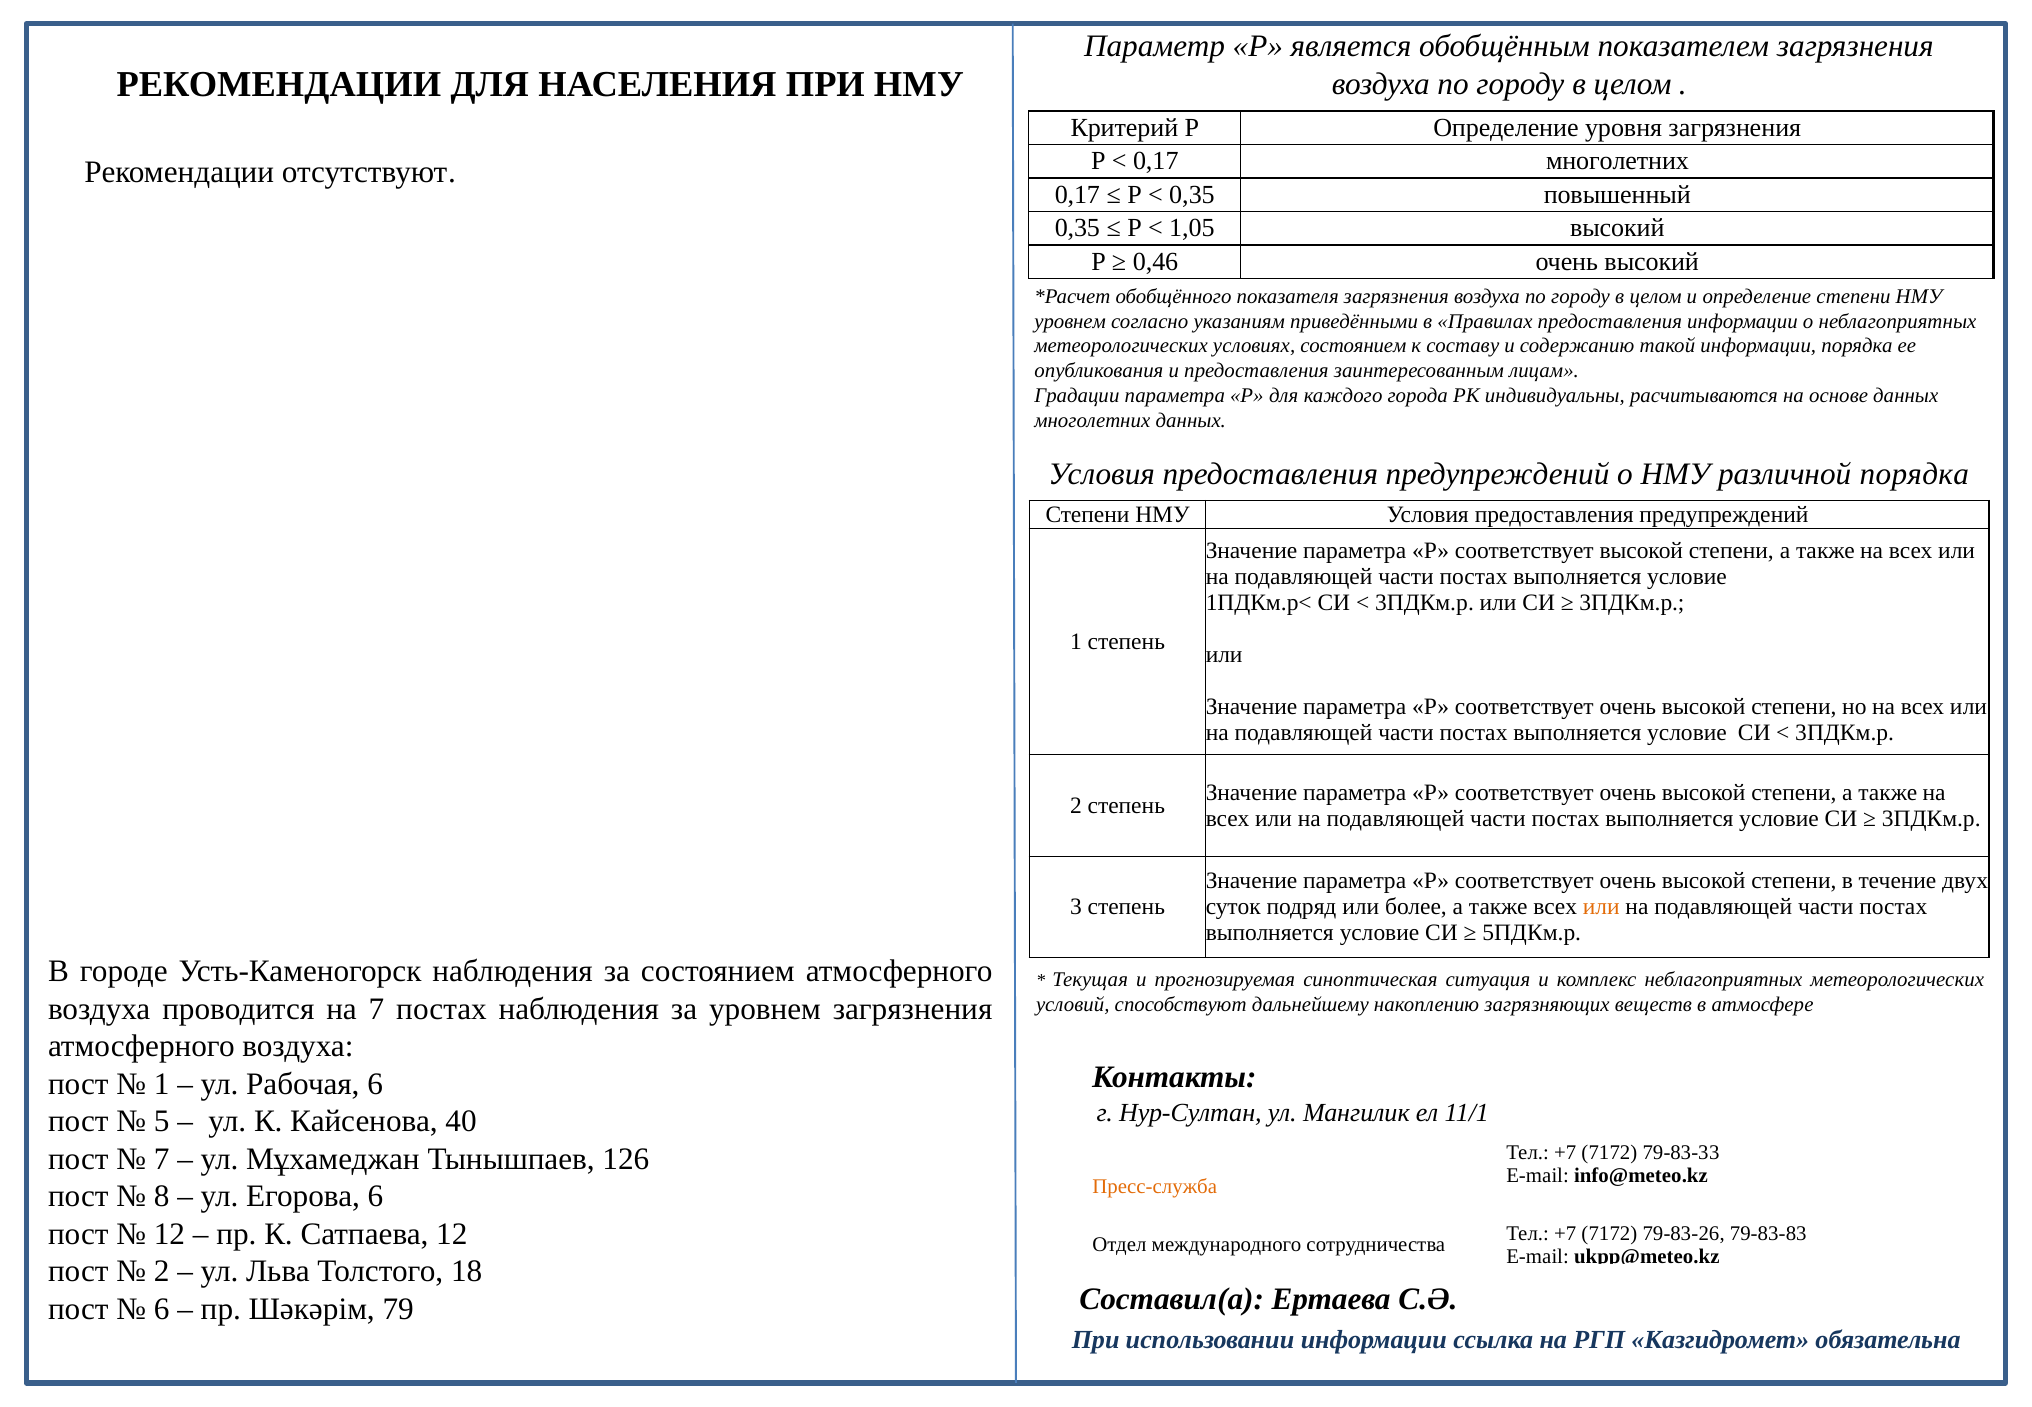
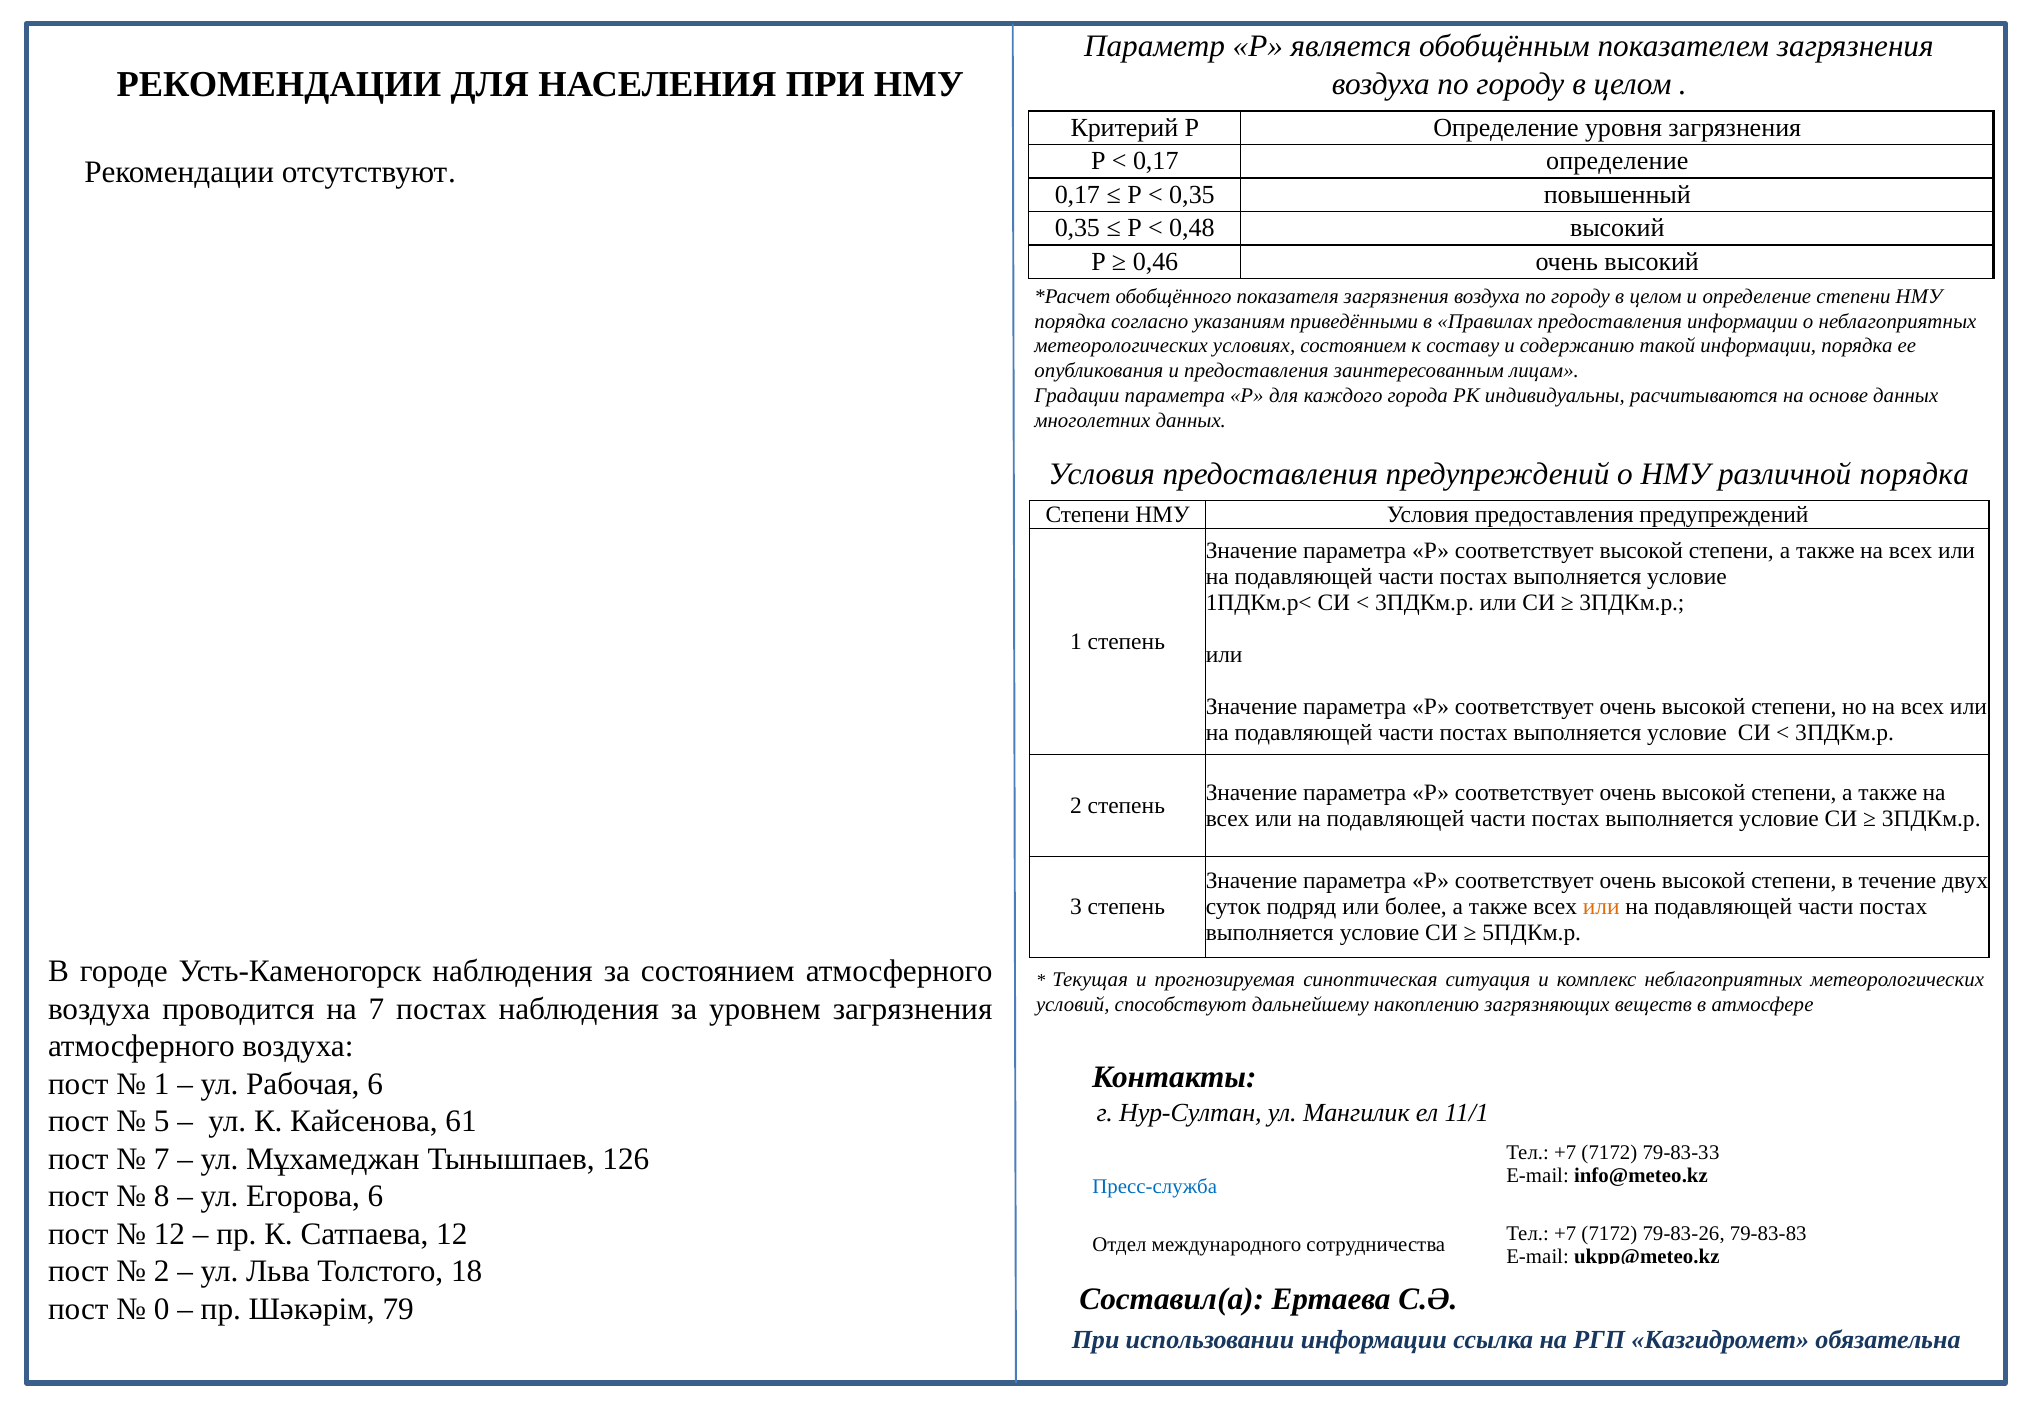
0,17 многолетних: многолетних -> определение (1617, 161)
1,05: 1,05 -> 0,48 (1192, 228)
уровнем: уровнем -> порядка (1070, 321)
40: 40 -> 61 (461, 1121)
Пресс-служба colour: orange -> blue (1155, 1187)
6: 6 -> 0 (162, 1309)
